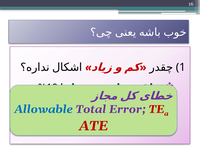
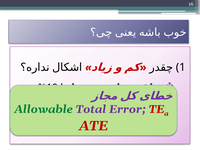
Allowable colour: blue -> green (44, 109)
